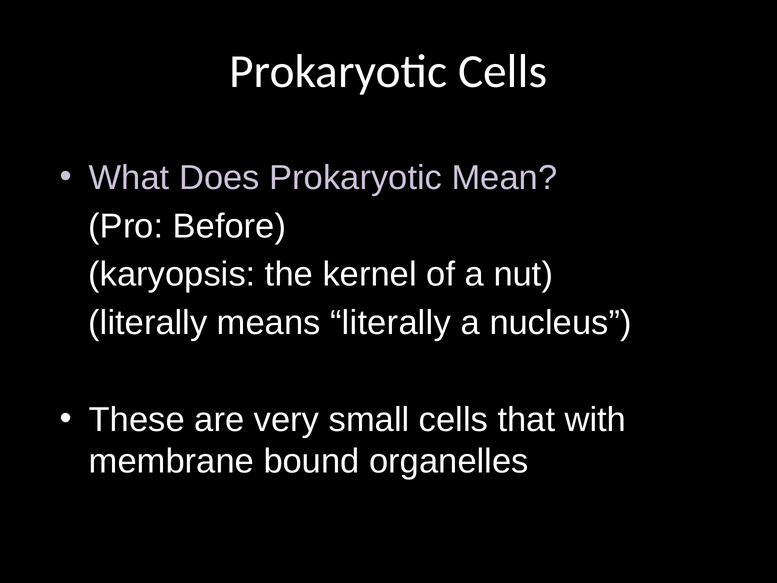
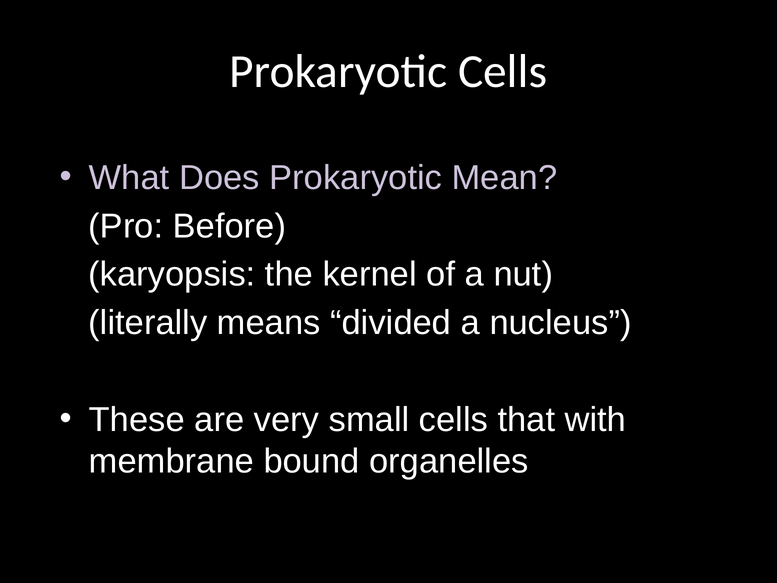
means literally: literally -> divided (391, 323)
